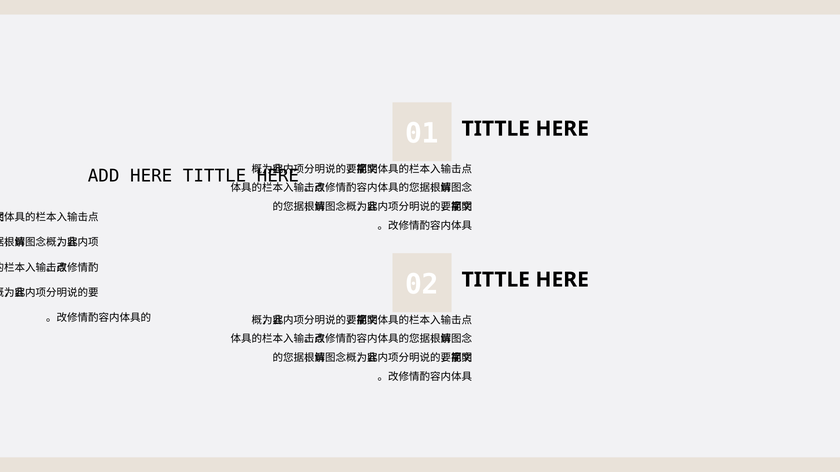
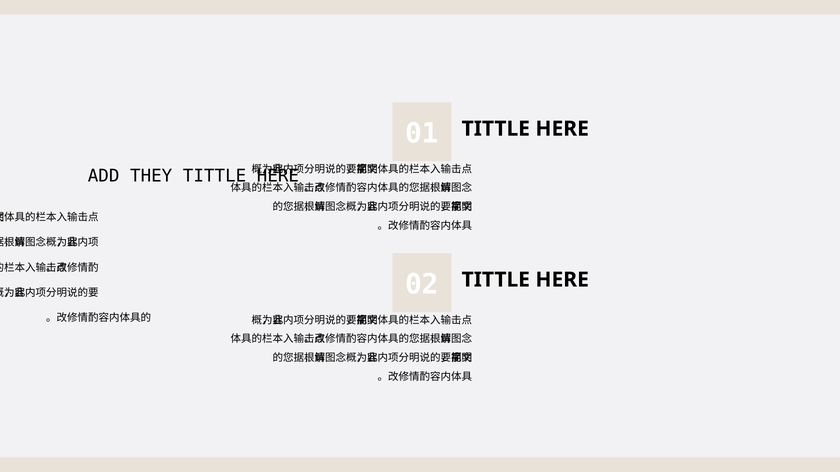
ADD HERE: HERE -> THEY (151, 176)
